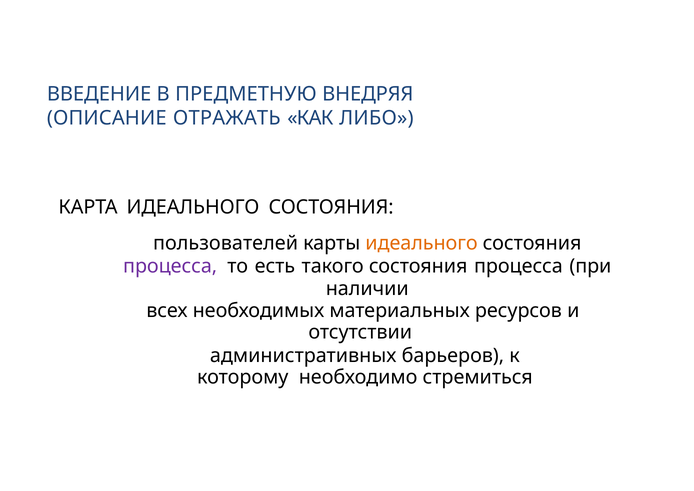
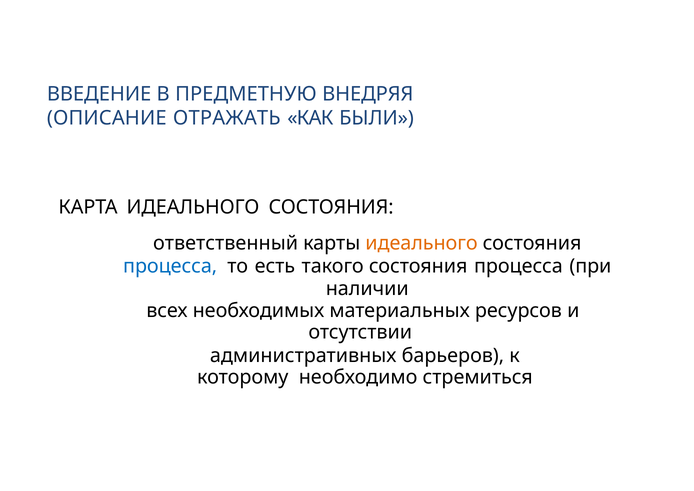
ЛИБО: ЛИБО -> БЫЛИ (377, 118)
пользователей: пользователей -> ответственный (226, 243)
процесса colour: purple -> blue (170, 266)
